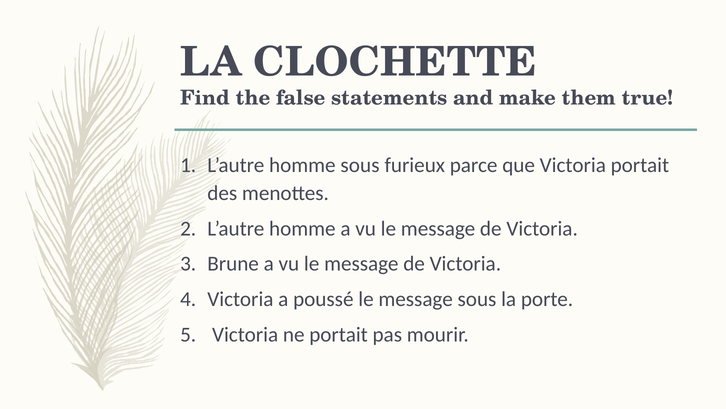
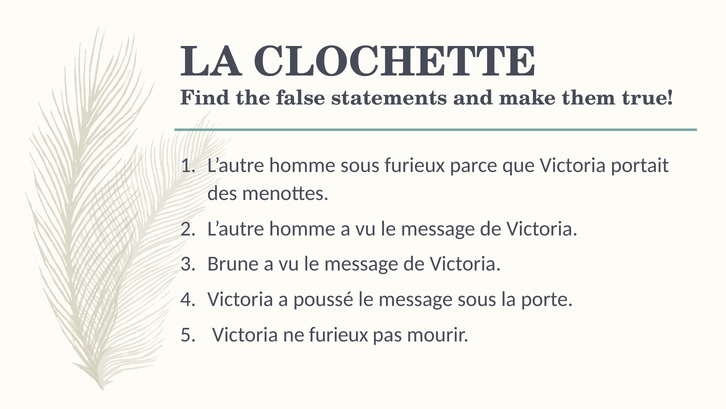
ne portait: portait -> furieux (339, 334)
